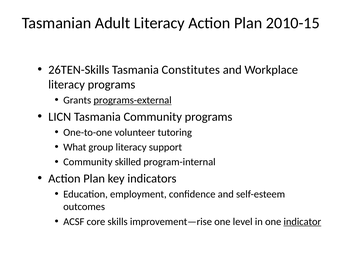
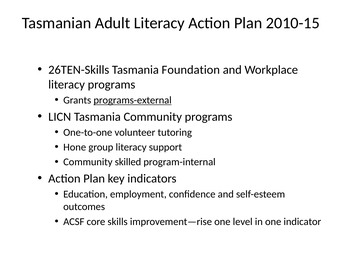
Constitutes: Constitutes -> Foundation (191, 70)
What: What -> Hone (75, 148)
indicator underline: present -> none (302, 222)
